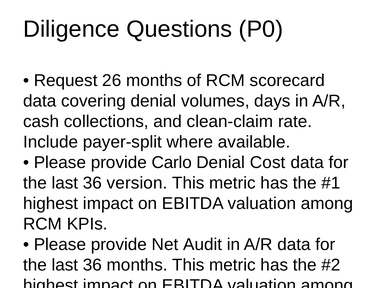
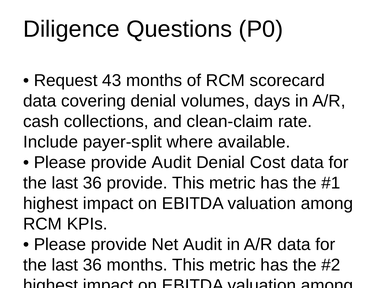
26: 26 -> 43 (112, 81)
provide Carlo: Carlo -> Audit (172, 163)
36 version: version -> provide (137, 183)
